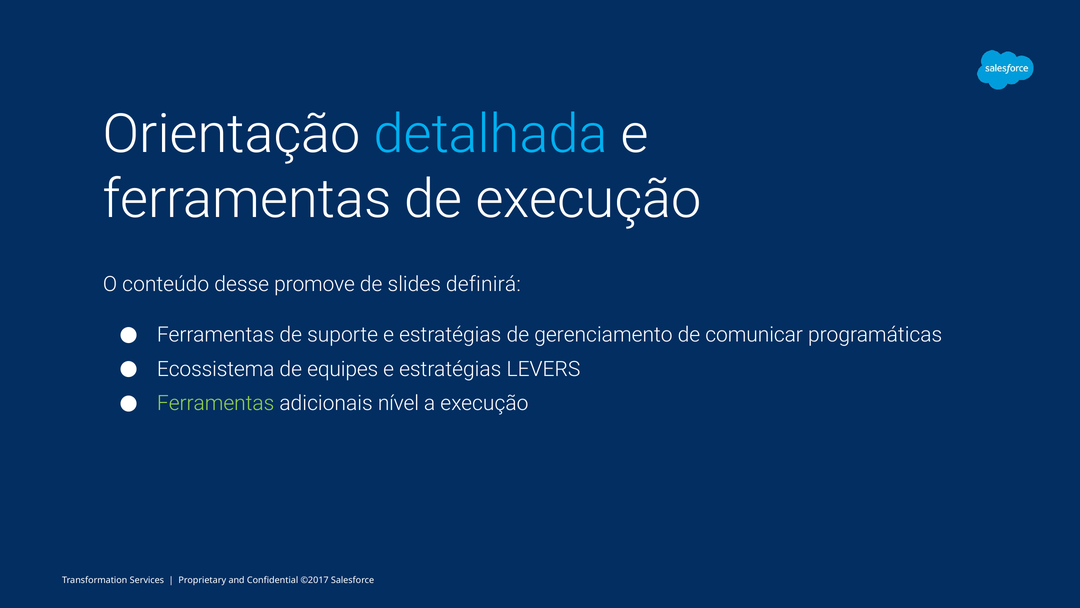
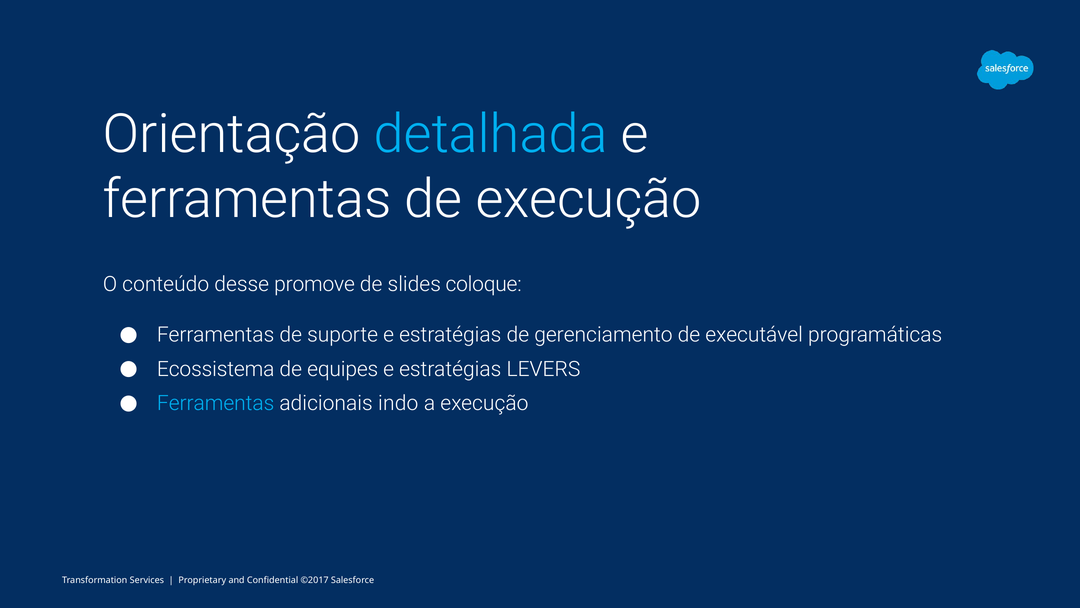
definirá: definirá -> coloque (484, 284)
comunicar: comunicar -> executável (754, 335)
Ferramentas colour: light green -> light blue (216, 403)
nível: nível -> indo (398, 403)
